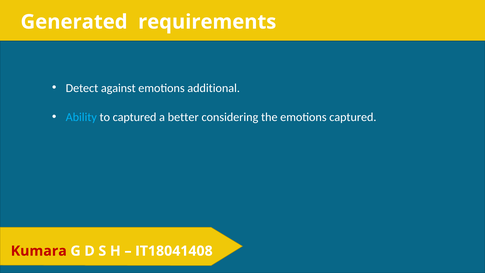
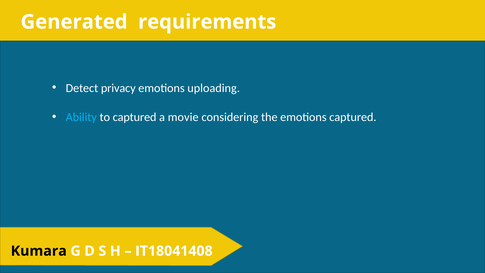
against: against -> privacy (118, 88)
additional: additional -> uploading (214, 88)
better: better -> movie (183, 117)
Kumara colour: red -> black (39, 251)
